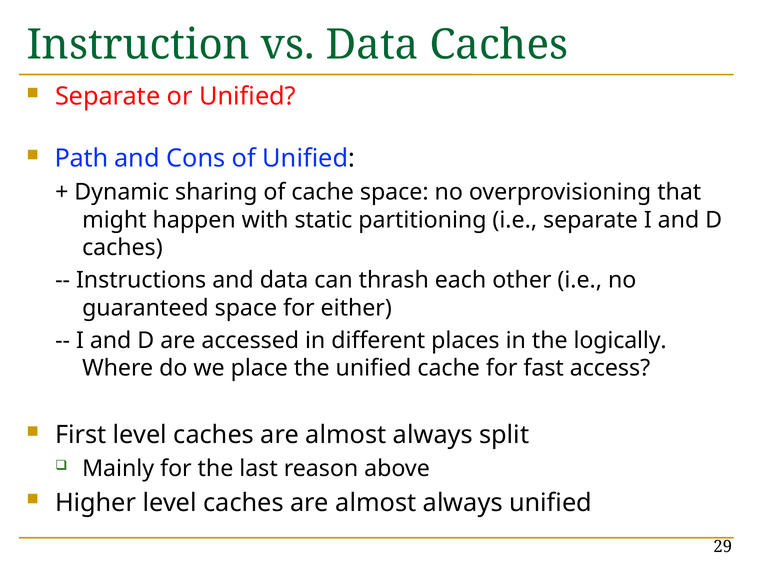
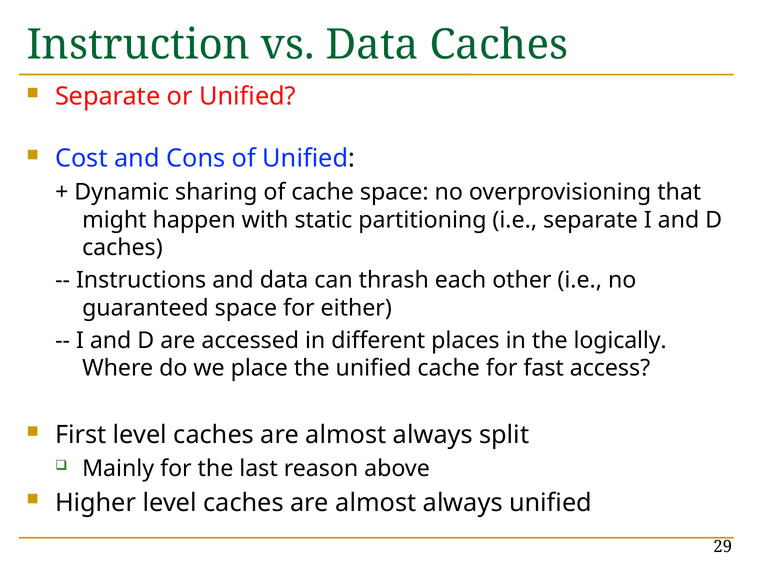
Path: Path -> Cost (81, 159)
